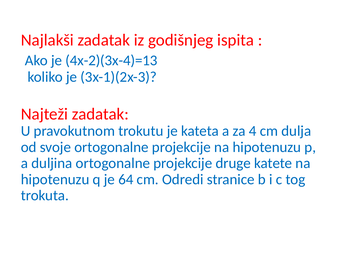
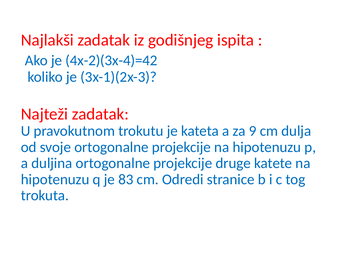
4x-2)(3x-4)=13: 4x-2)(3x-4)=13 -> 4x-2)(3x-4)=42 (111, 61)
4: 4 -> 9 (253, 131)
64: 64 -> 83 (126, 180)
